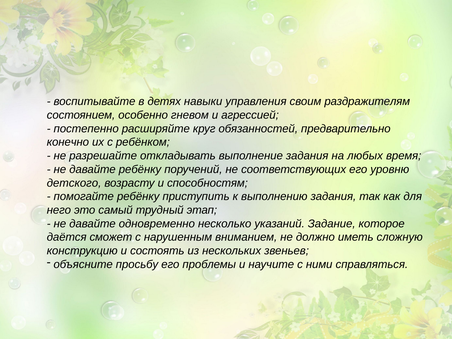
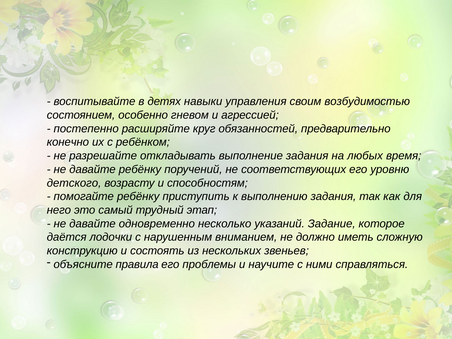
раздражителям: раздражителям -> возбудимостью (367, 102)
сможет: сможет -> лодочки (111, 237)
просьбу: просьбу -> правила (137, 264)
